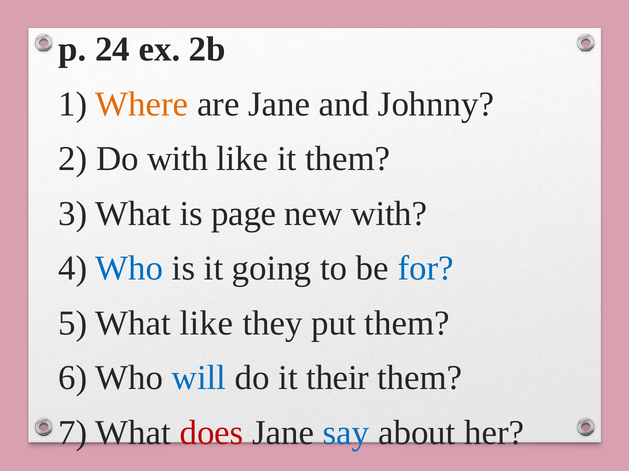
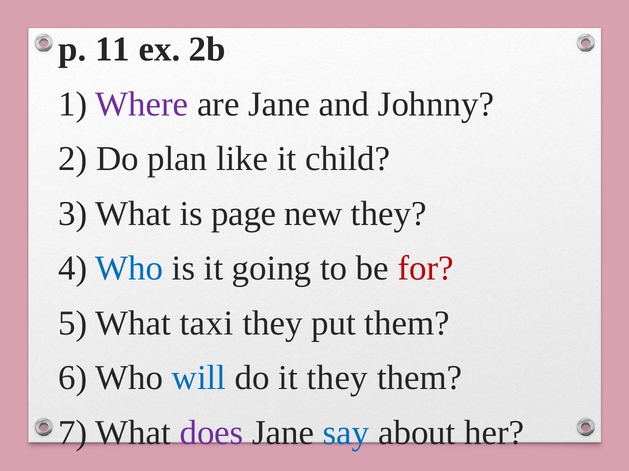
24: 24 -> 11 (113, 49)
Where colour: orange -> purple (142, 104)
Do with: with -> plan (177, 159)
it them: them -> child (348, 159)
new with: with -> they (389, 214)
for colour: blue -> red (426, 269)
What like: like -> taxi (207, 324)
it their: their -> they (337, 379)
does colour: red -> purple (212, 433)
